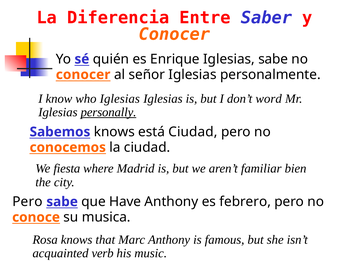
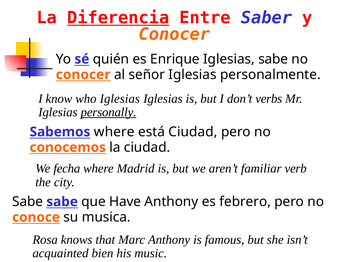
Diferencia underline: none -> present (118, 18)
word: word -> verbs (269, 99)
Sabemos knows: knows -> where (114, 132)
fiesta: fiesta -> fecha (67, 168)
bien: bien -> verb (296, 168)
Pero: Pero -> Sabe (28, 202)
verb: verb -> bien (103, 253)
